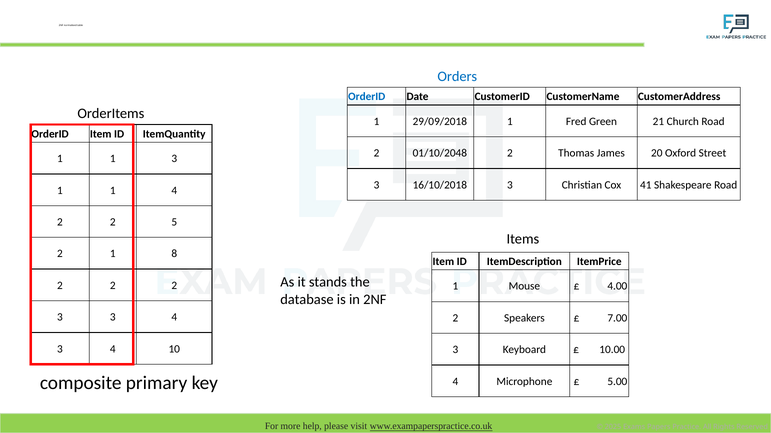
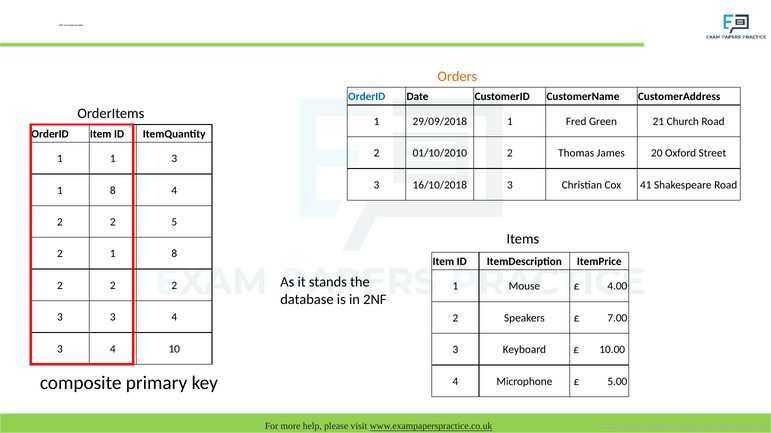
Orders colour: blue -> orange (457, 77)
01/10/2048: 01/10/2048 -> 01/10/2010 (440, 153)
1: 1 -> 8 (113, 191)
